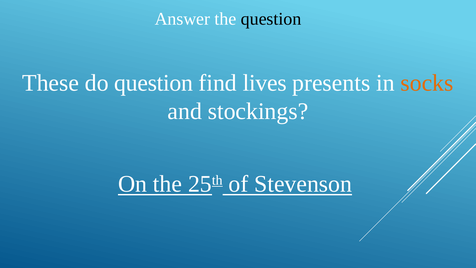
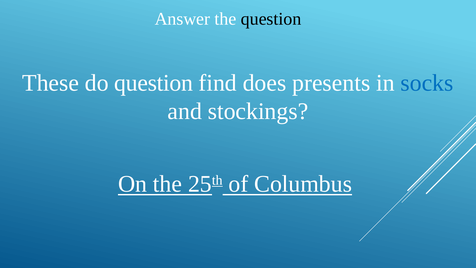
lives: lives -> does (265, 83)
socks colour: orange -> blue (427, 83)
Stevenson: Stevenson -> Columbus (303, 184)
